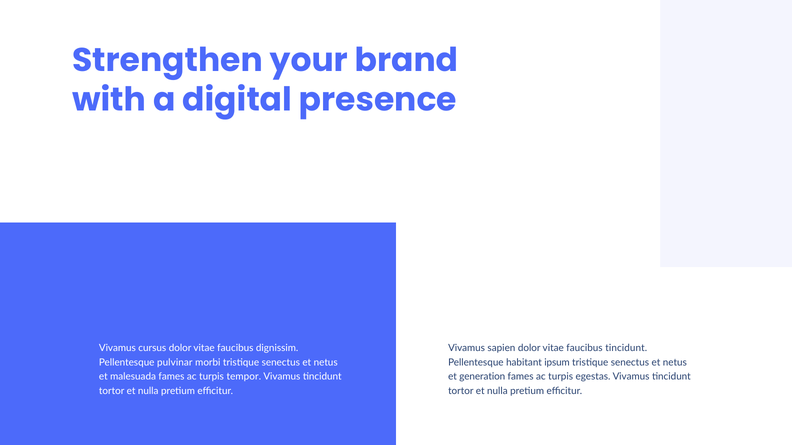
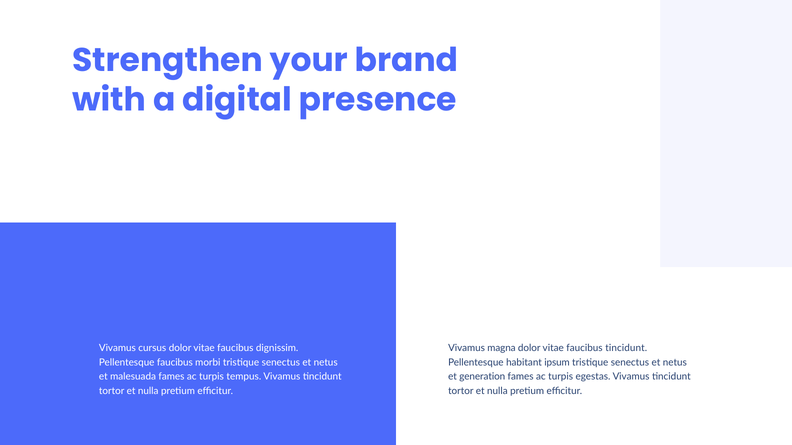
sapien: sapien -> magna (501, 349)
Pellentesque pulvinar: pulvinar -> faucibus (175, 363)
tempor: tempor -> tempus (244, 377)
